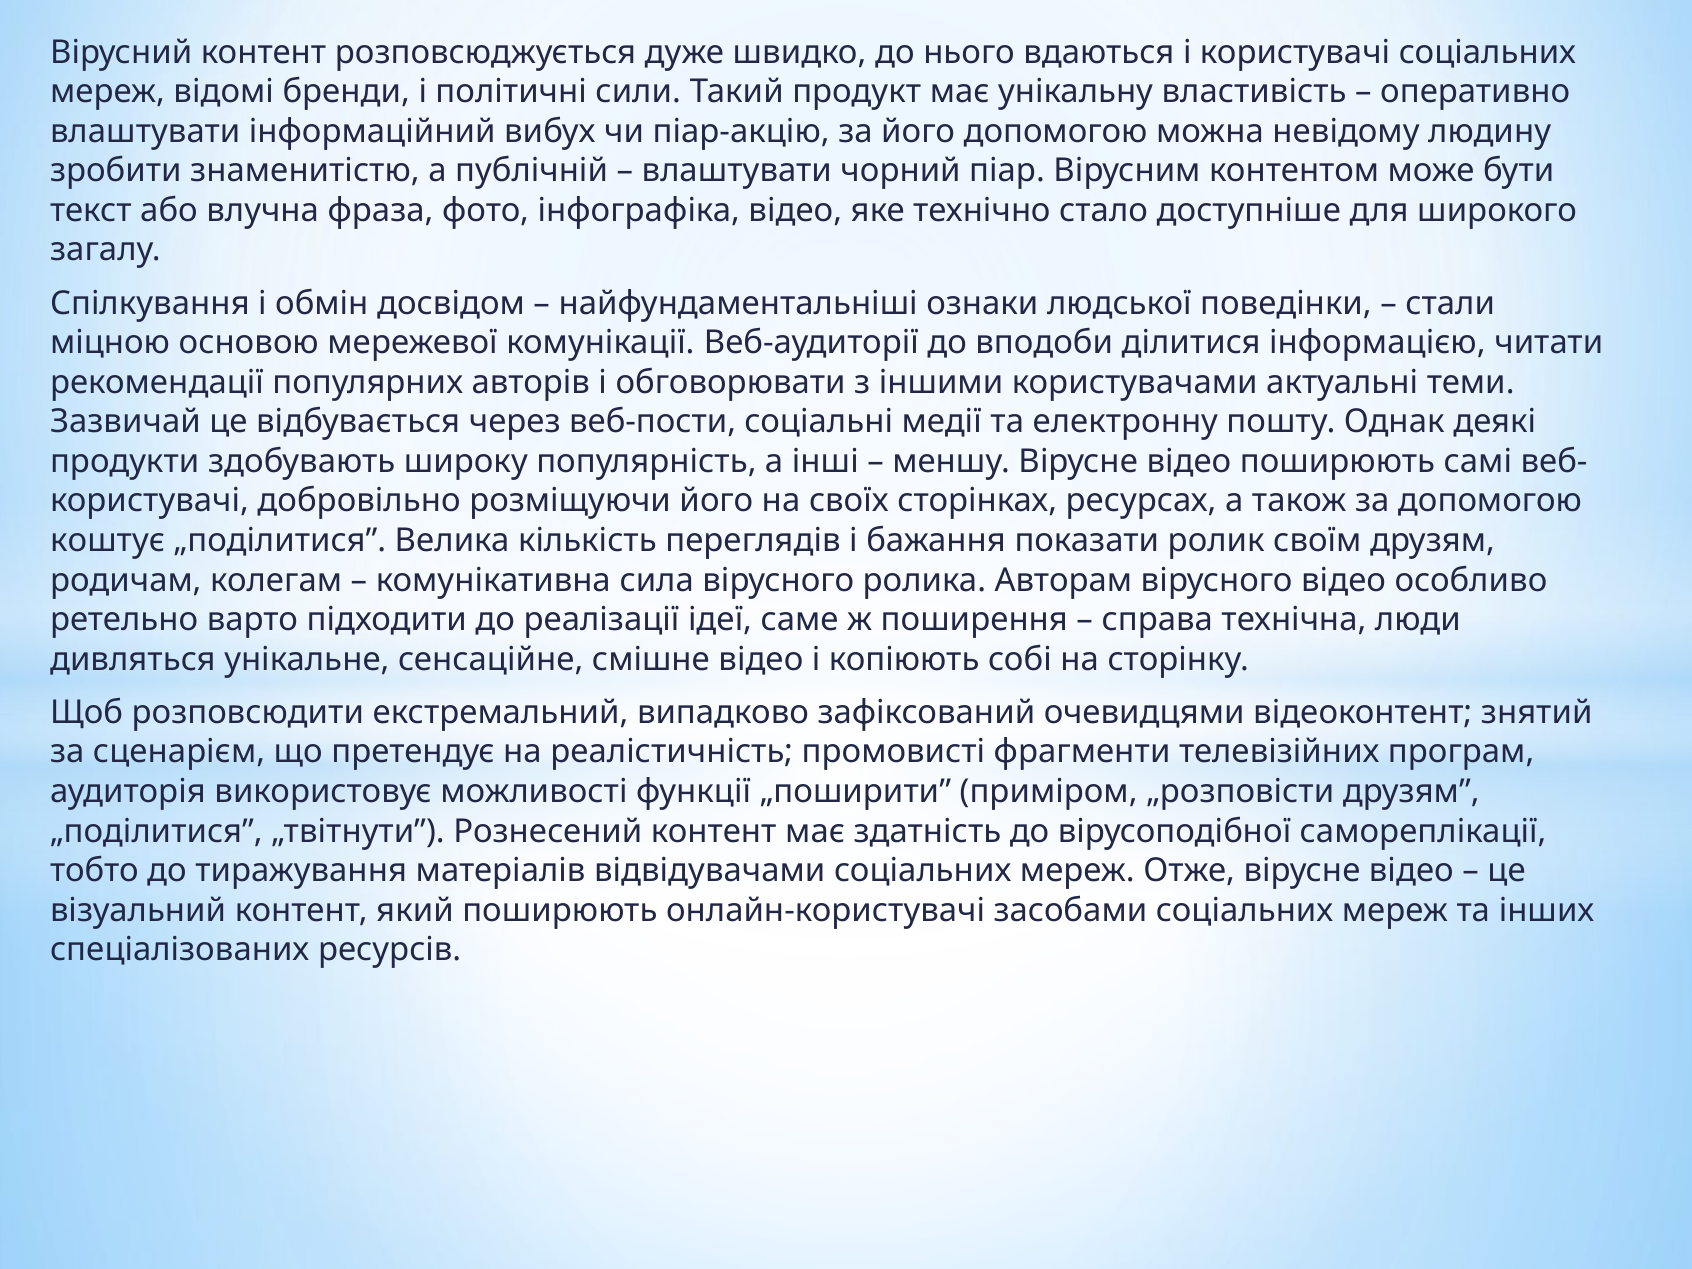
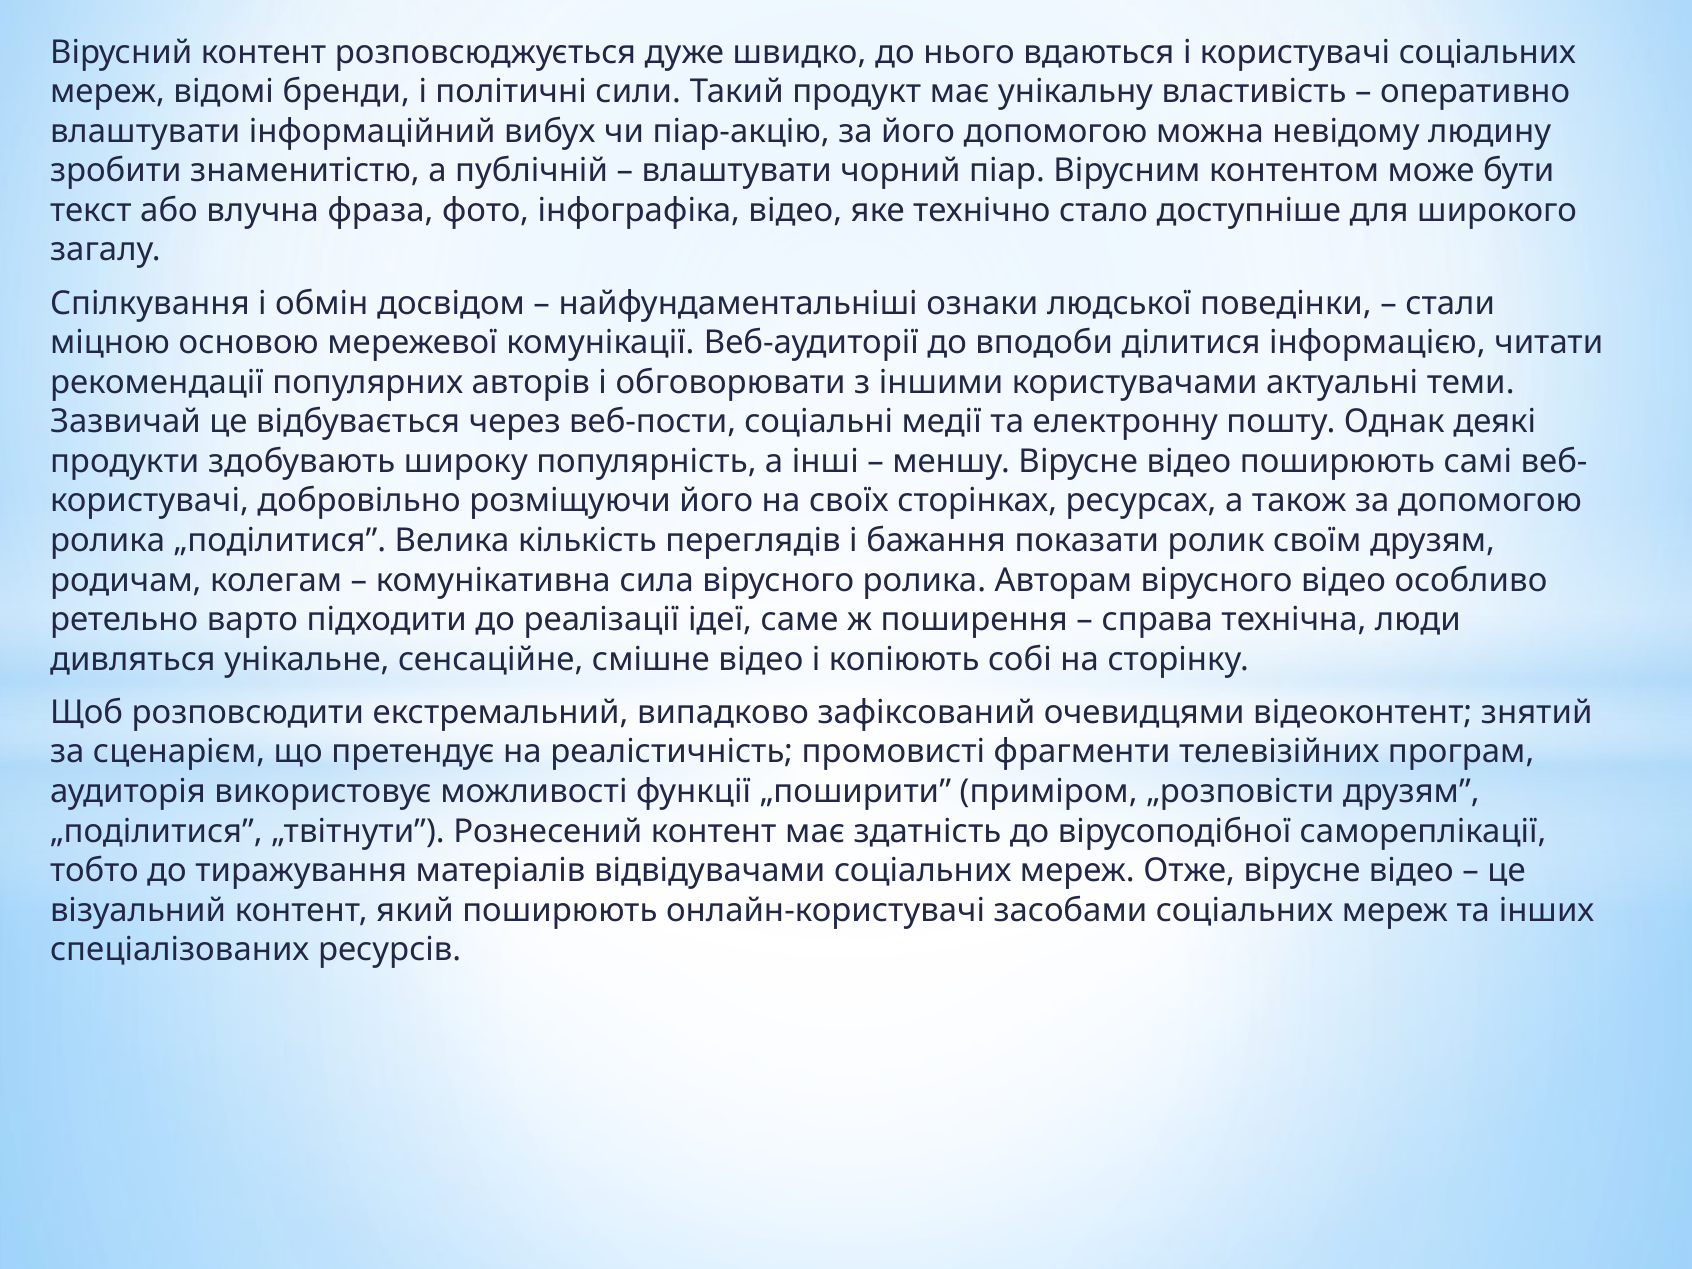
коштує: коштує -> ролика (108, 541)
